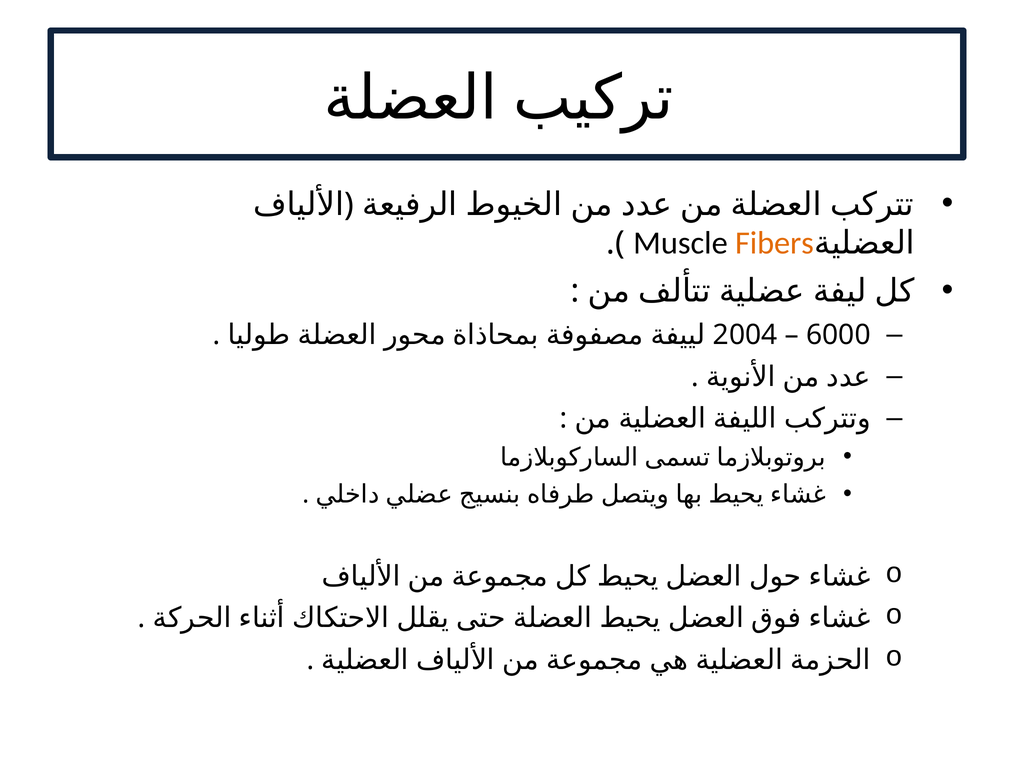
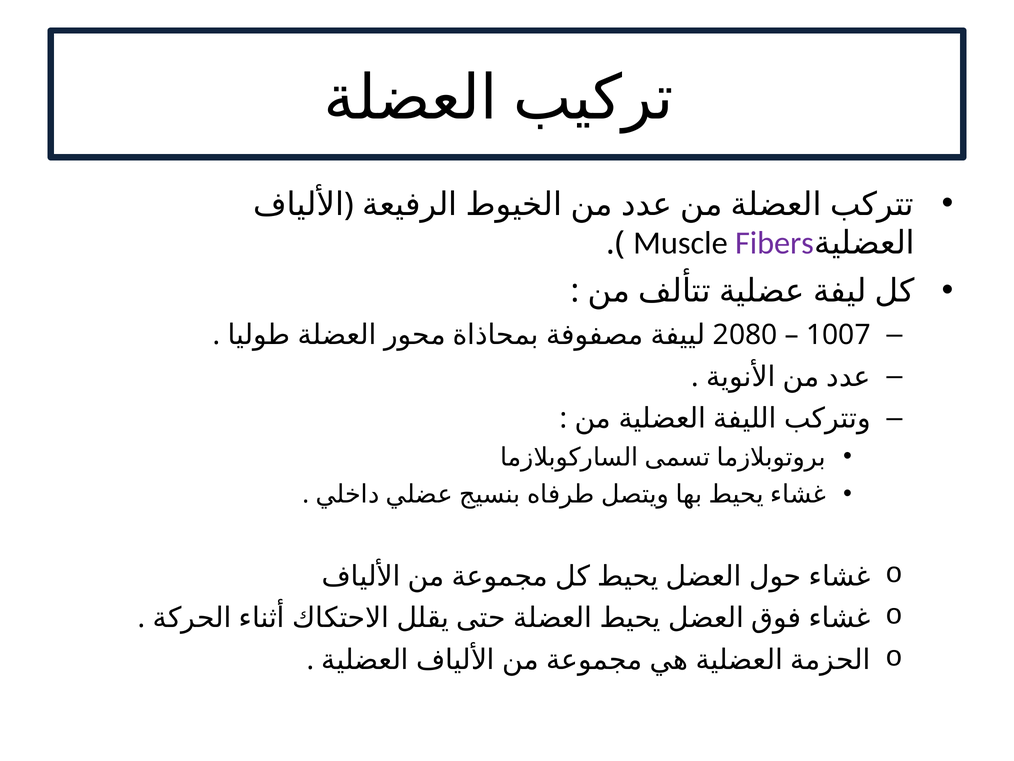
Fibers colour: orange -> purple (774, 243)
2004: 2004 -> 2080 (745, 335)
6000: 6000 -> 1007 (838, 335)
